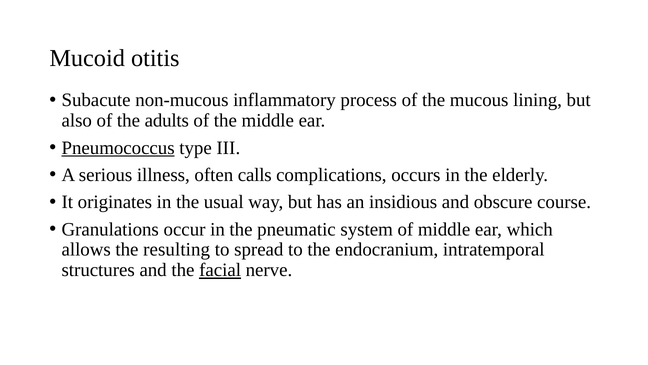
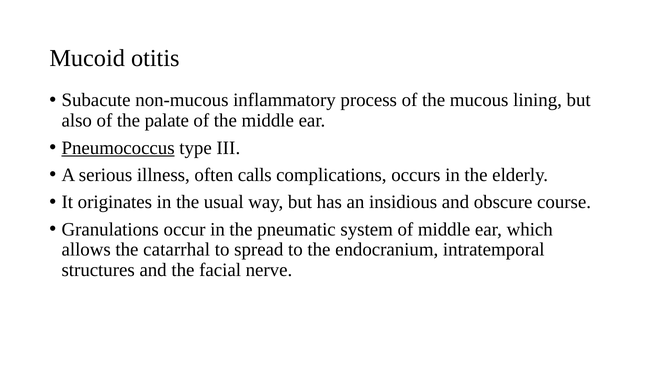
adults: adults -> palate (167, 120)
resulting: resulting -> catarrhal (177, 249)
facial underline: present -> none (220, 270)
